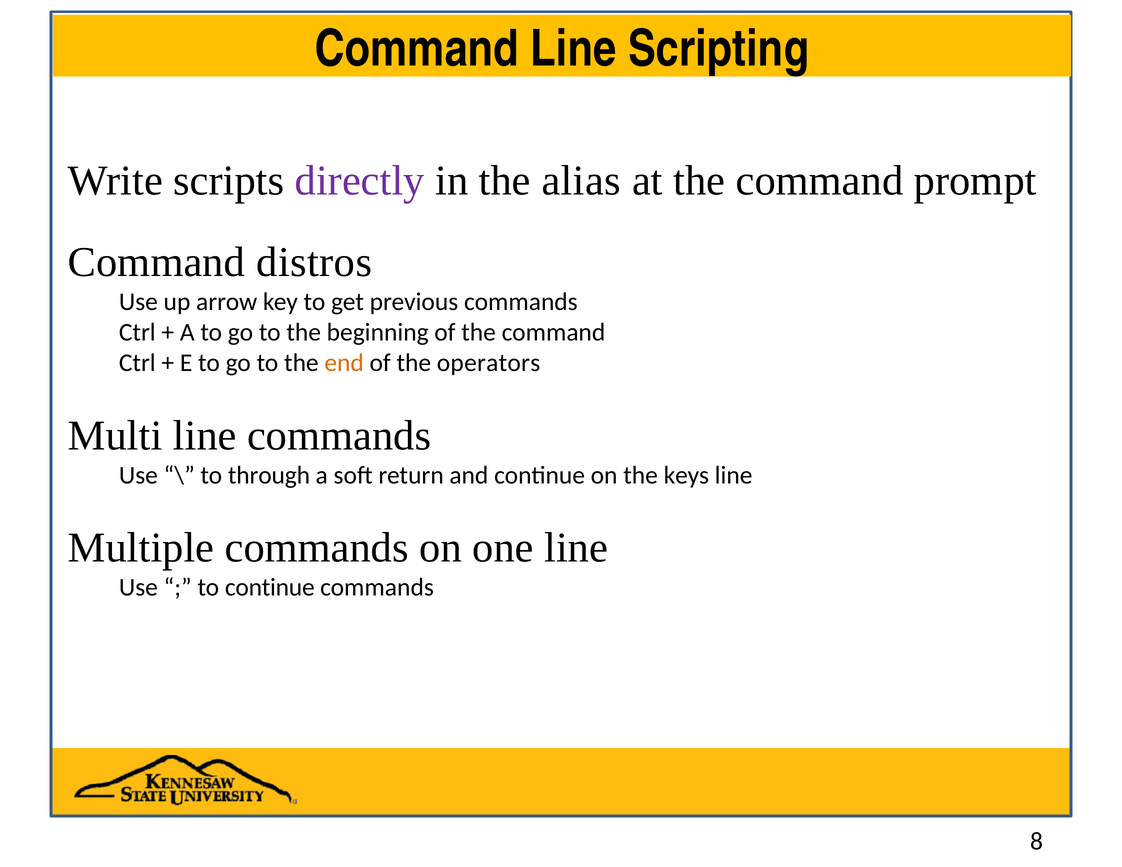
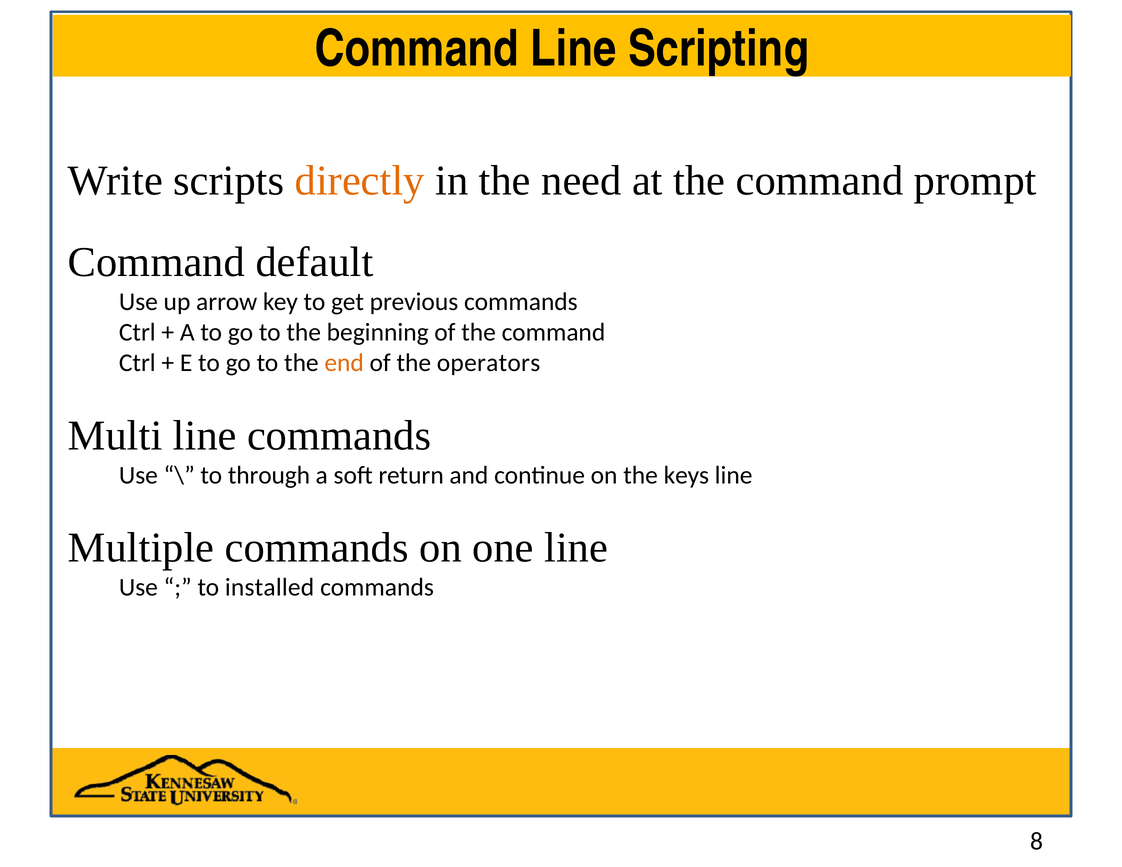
directly colour: purple -> orange (360, 181)
alias: alias -> need (581, 181)
distros: distros -> default (314, 262)
to continue: continue -> installed (270, 587)
